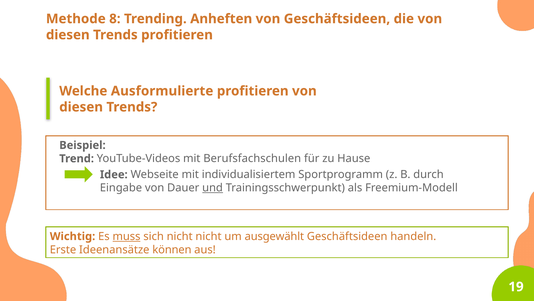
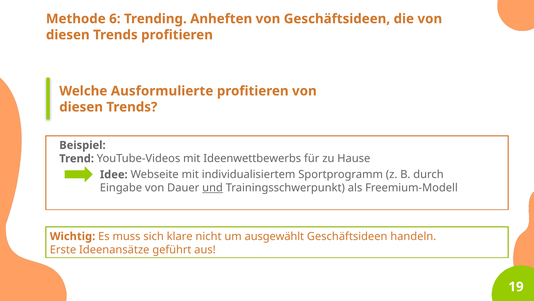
8: 8 -> 6 (115, 19)
Berufsfachschulen: Berufsfachschulen -> Ideenwettbewerbs (252, 158)
muss underline: present -> none (126, 236)
sich nicht: nicht -> klare (180, 236)
können: können -> geführt (172, 249)
